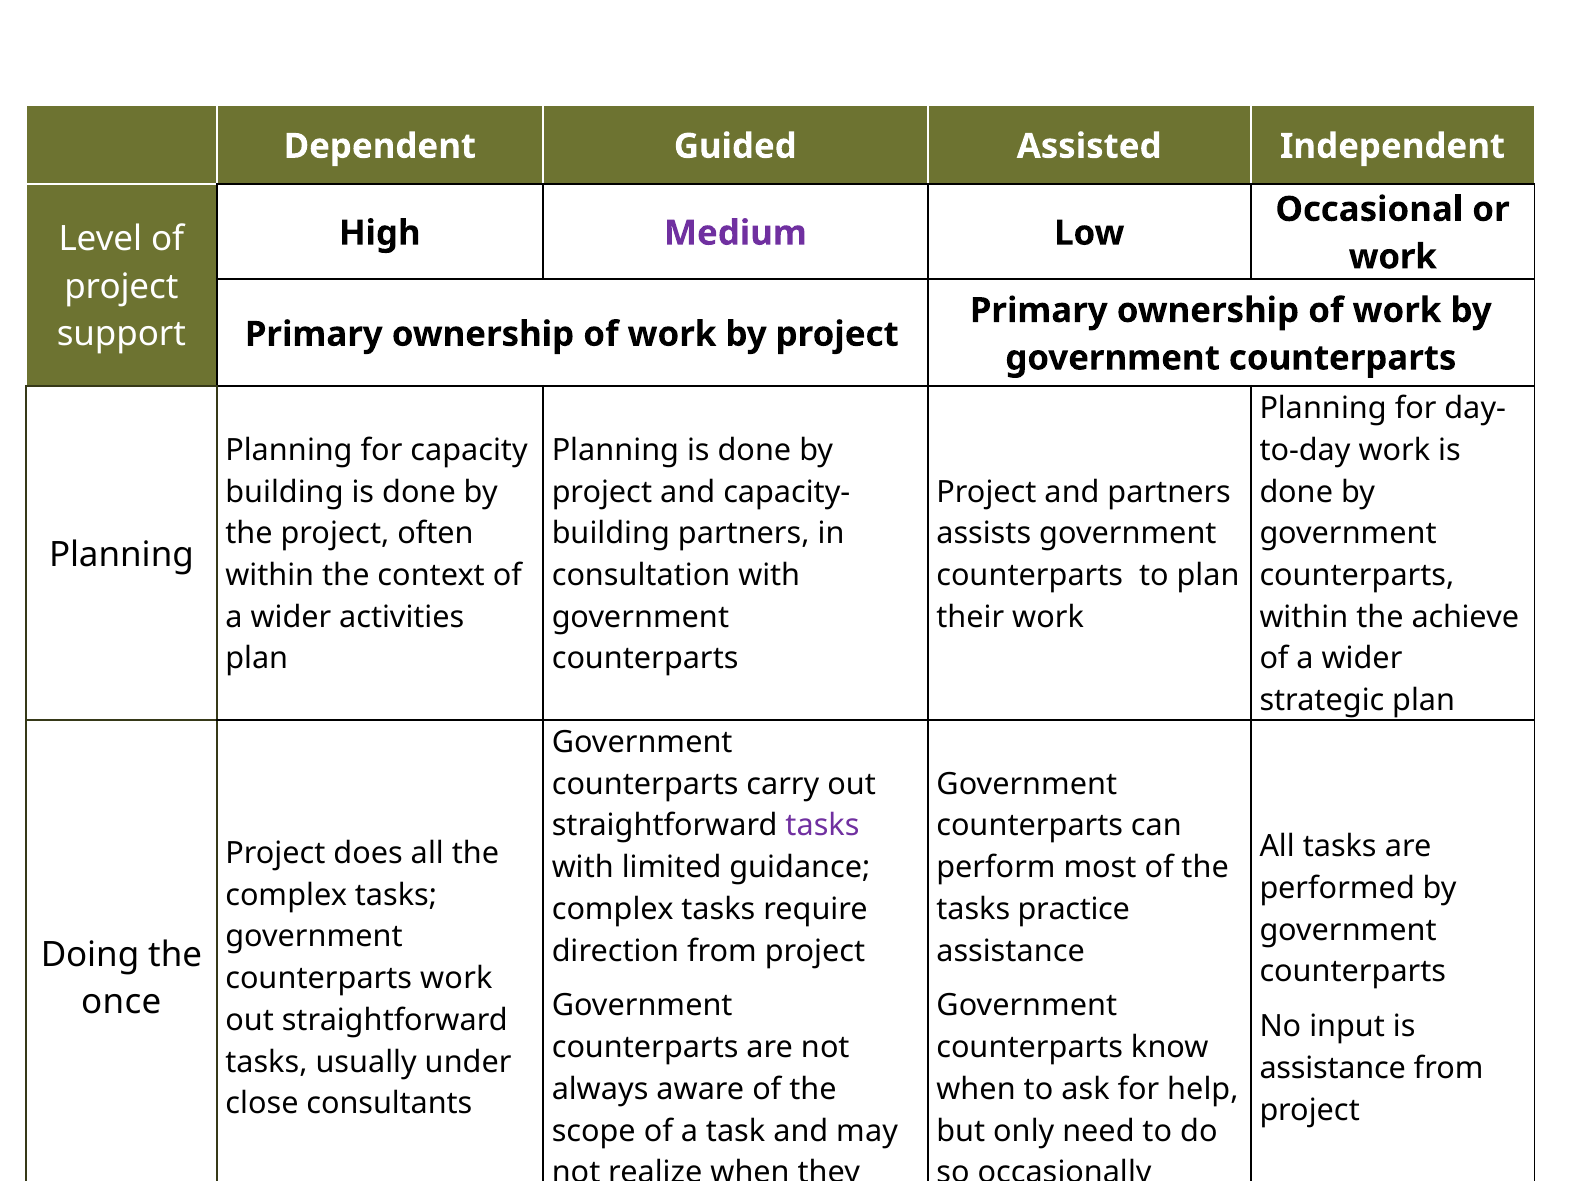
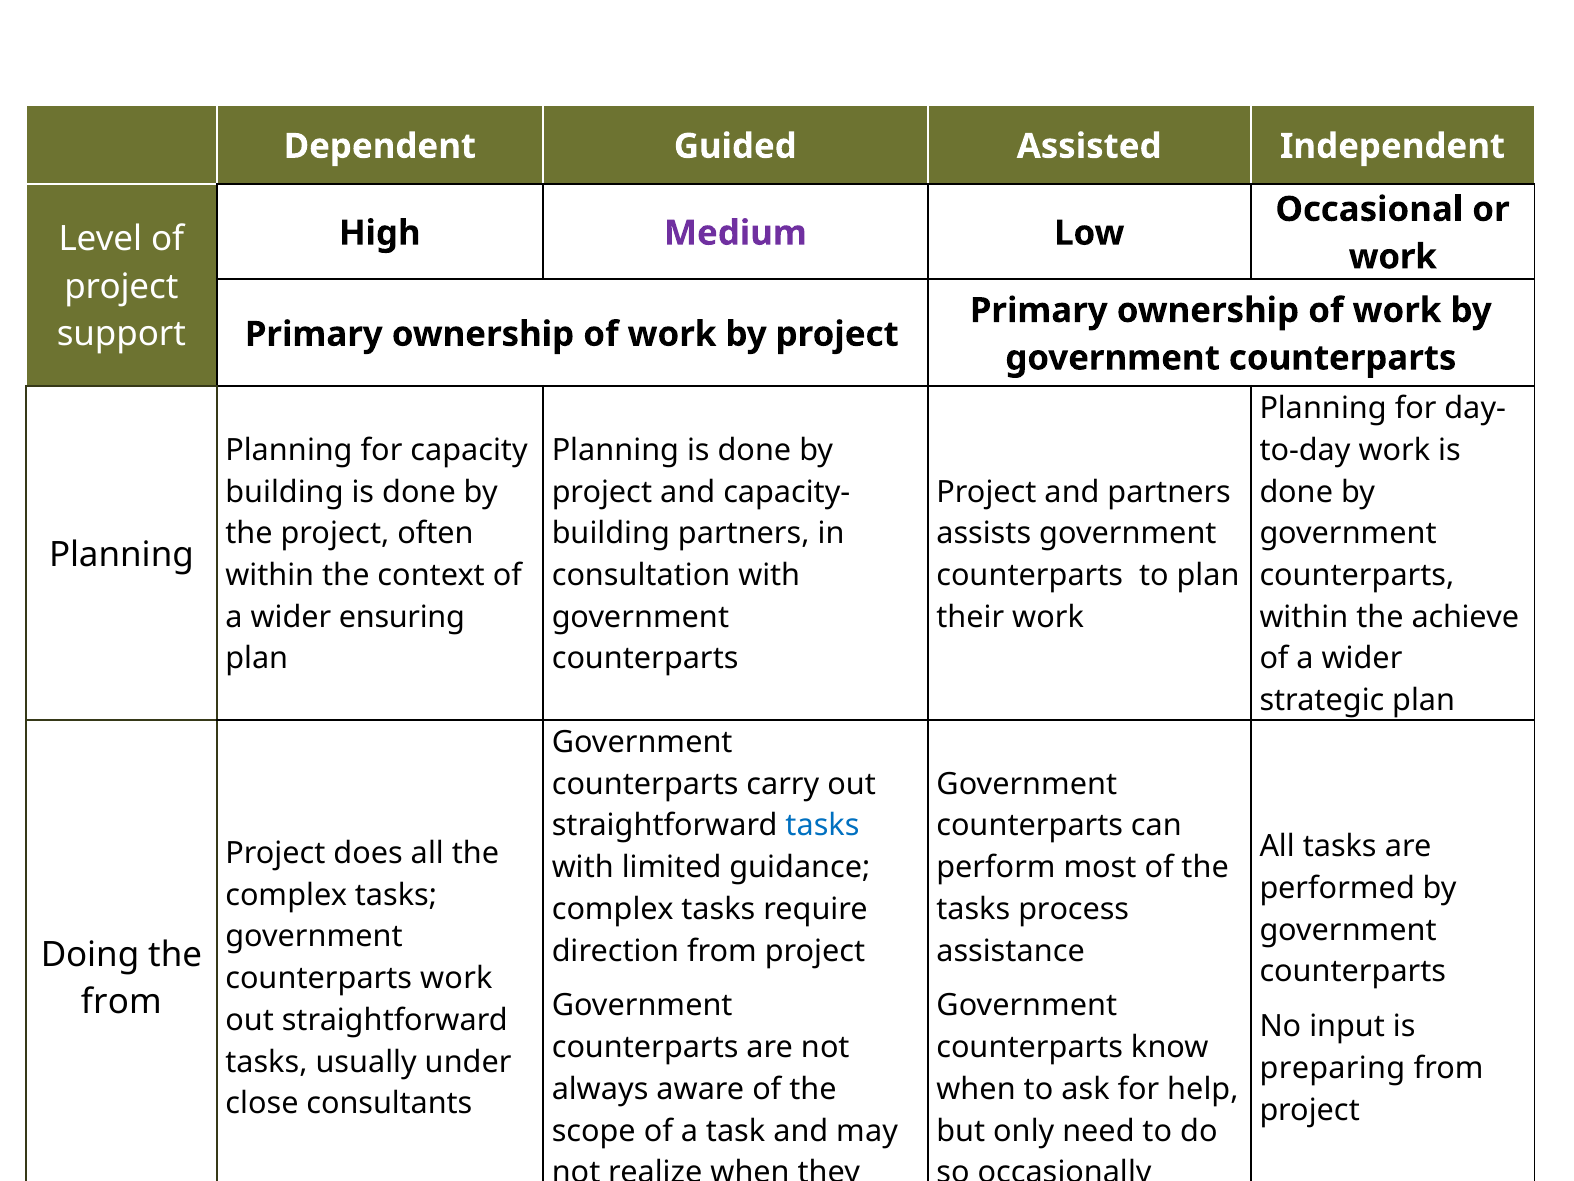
activities: activities -> ensuring (402, 617)
tasks colour: purple -> blue (822, 825)
practice: practice -> process (1074, 909)
once: once -> from (121, 1002)
assistance: assistance -> preparing (1332, 1068)
